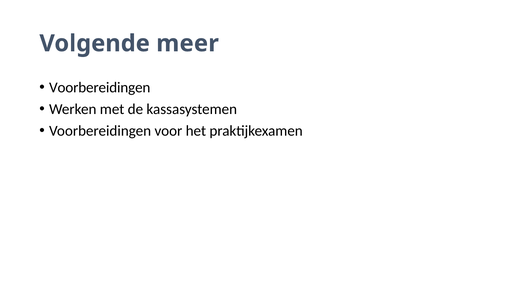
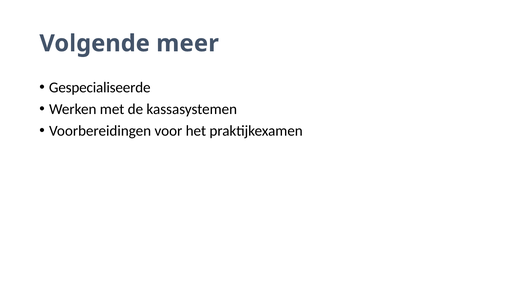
Voorbereidingen: Voorbereidingen -> Gespecialiseerde (100, 87)
